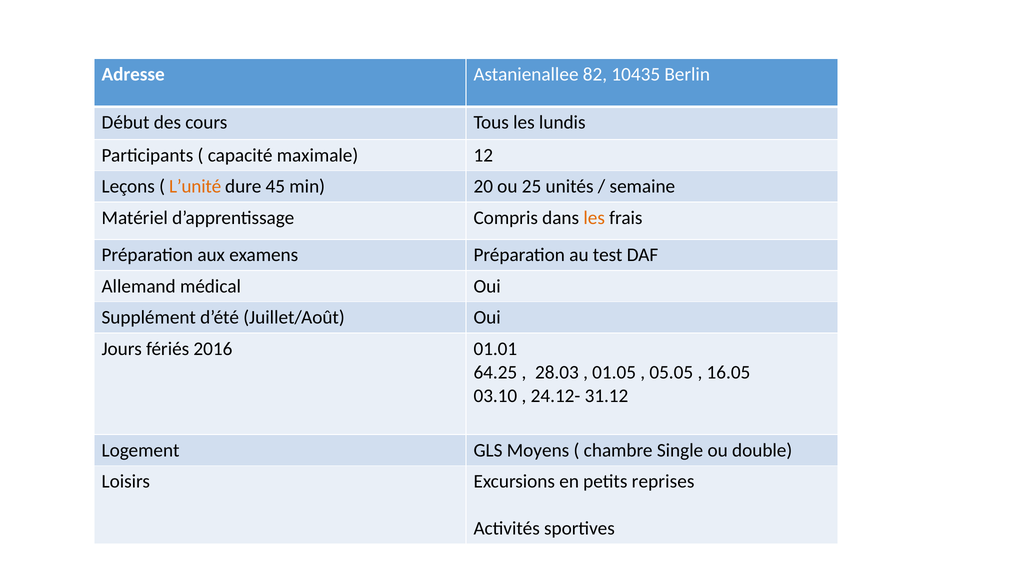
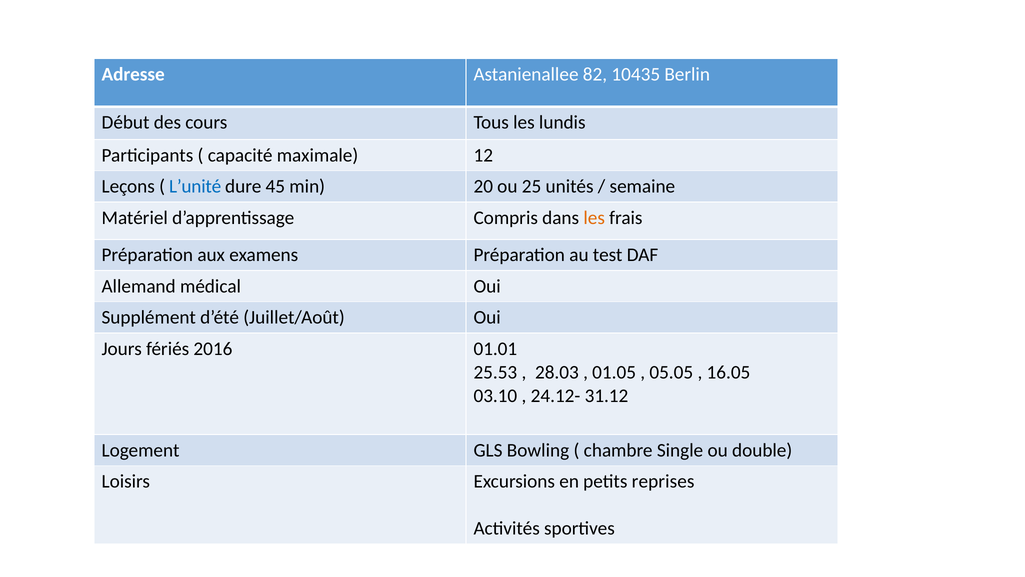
L’unité colour: orange -> blue (195, 186)
64.25: 64.25 -> 25.53 (495, 372)
Moyens: Moyens -> Bowling (538, 450)
